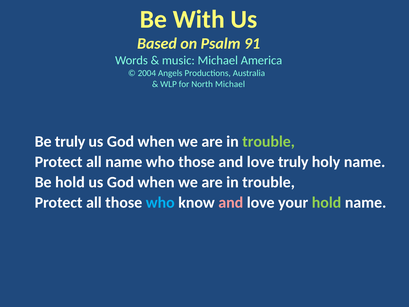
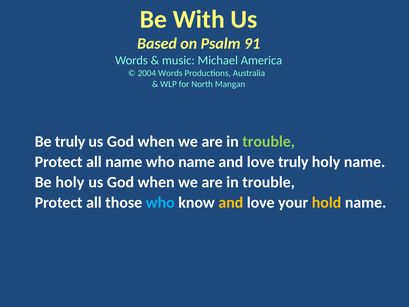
2004 Angels: Angels -> Words (170, 73)
North Michael: Michael -> Mangan (230, 84)
who those: those -> name (197, 162)
Be hold: hold -> holy (70, 182)
and colour: pink -> yellow (231, 202)
hold colour: light green -> yellow (327, 202)
